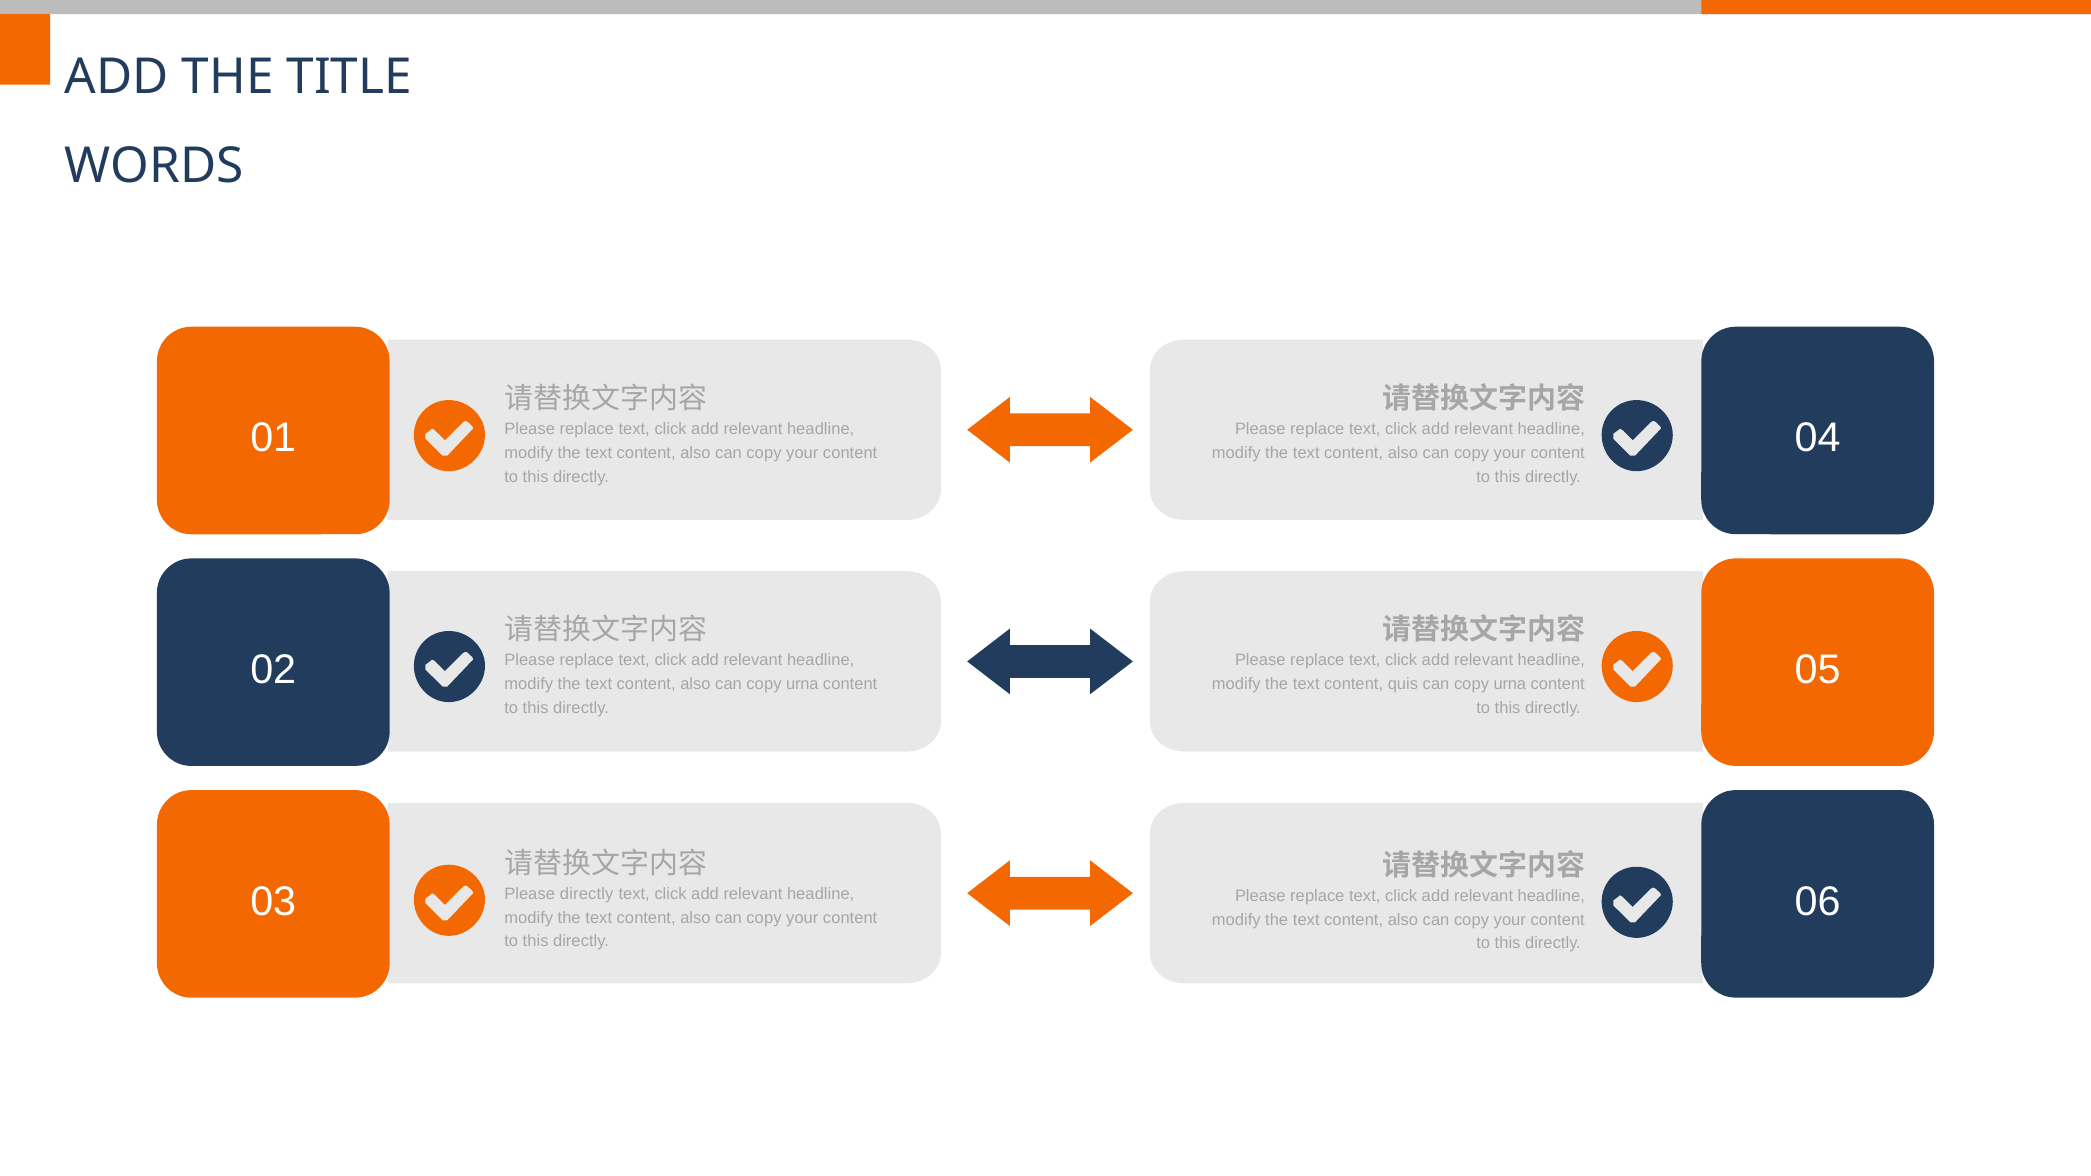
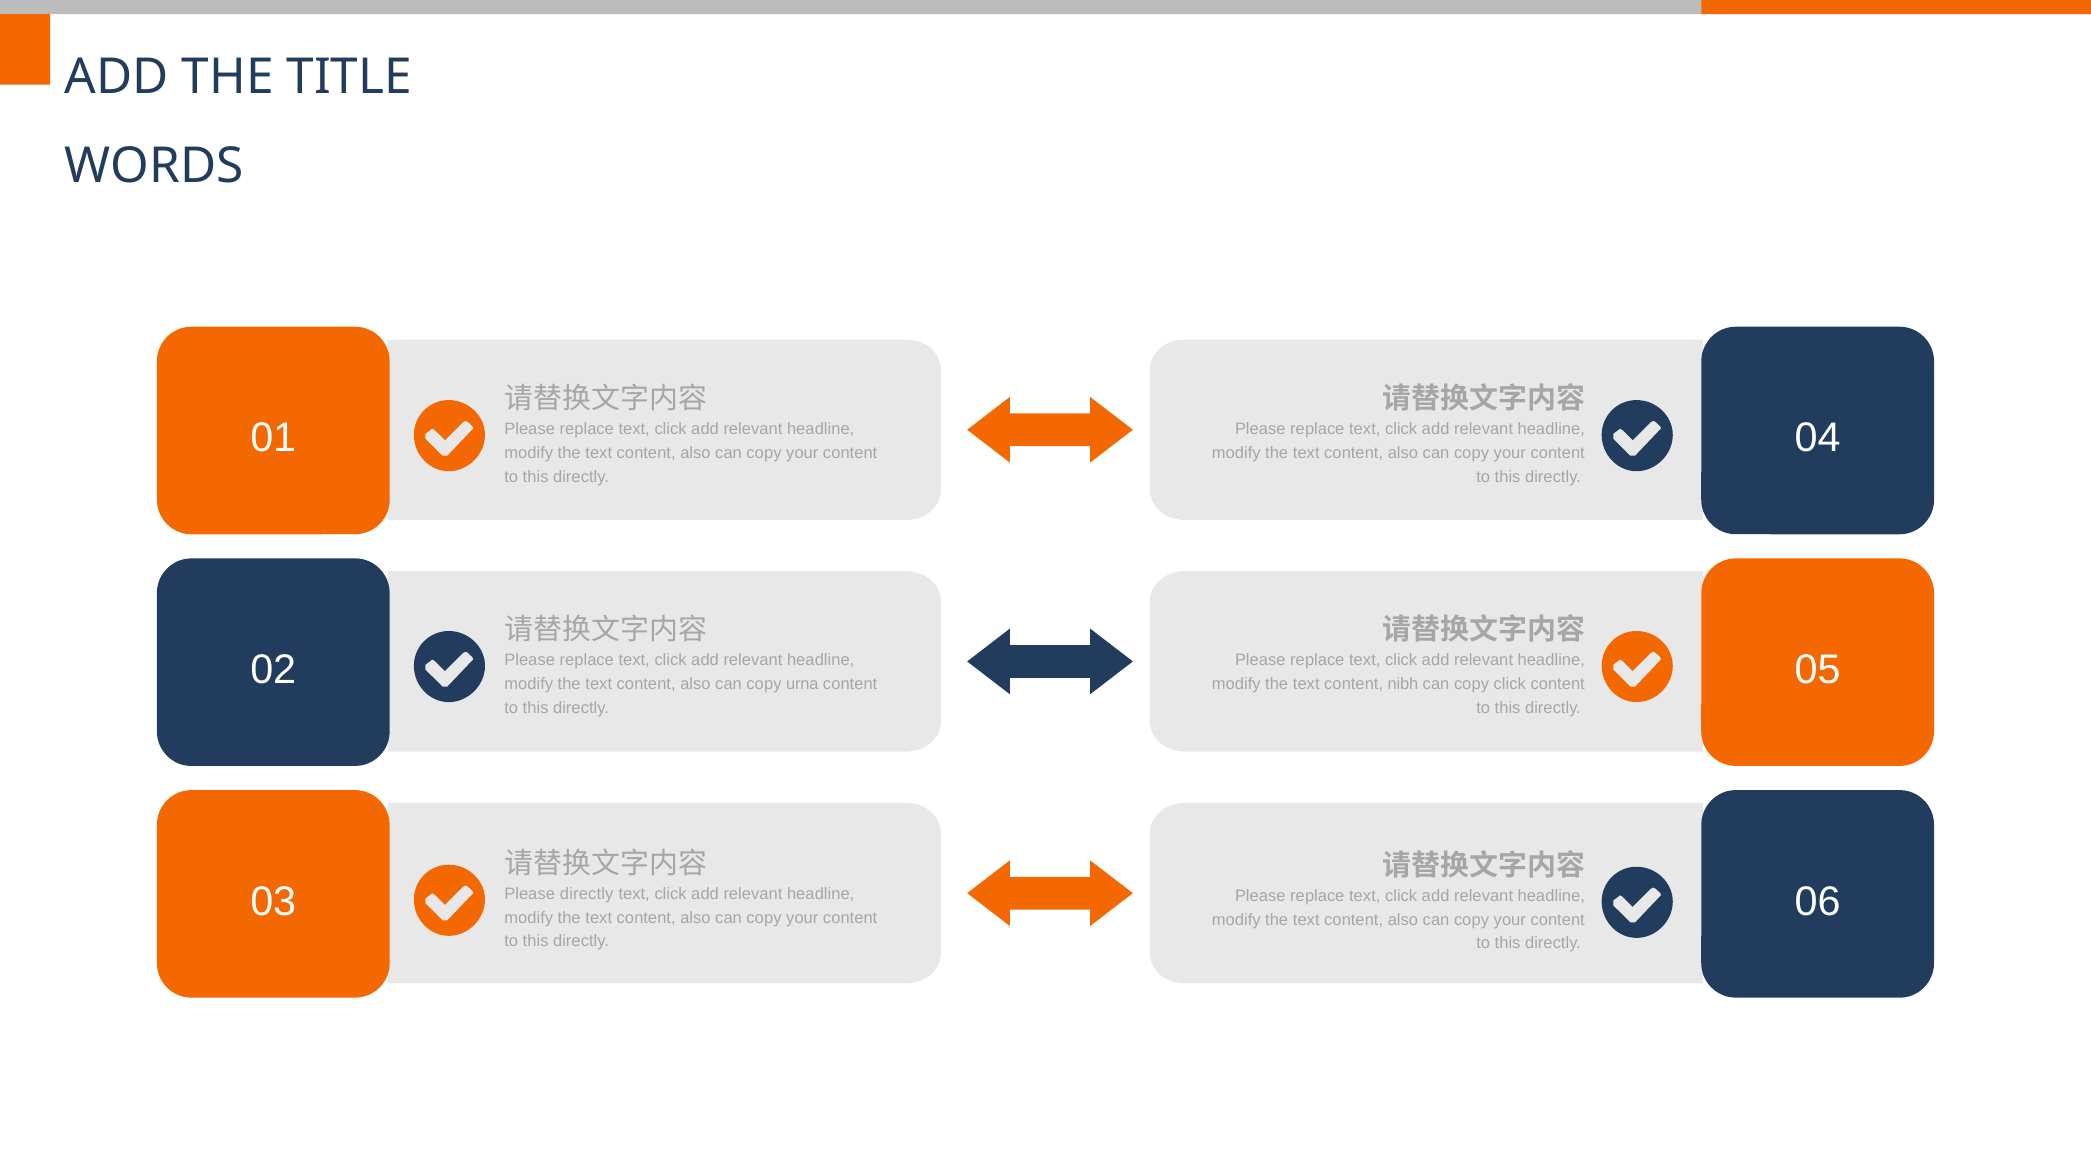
quis: quis -> nibh (1403, 684)
urna: urna -> click (1510, 684)
